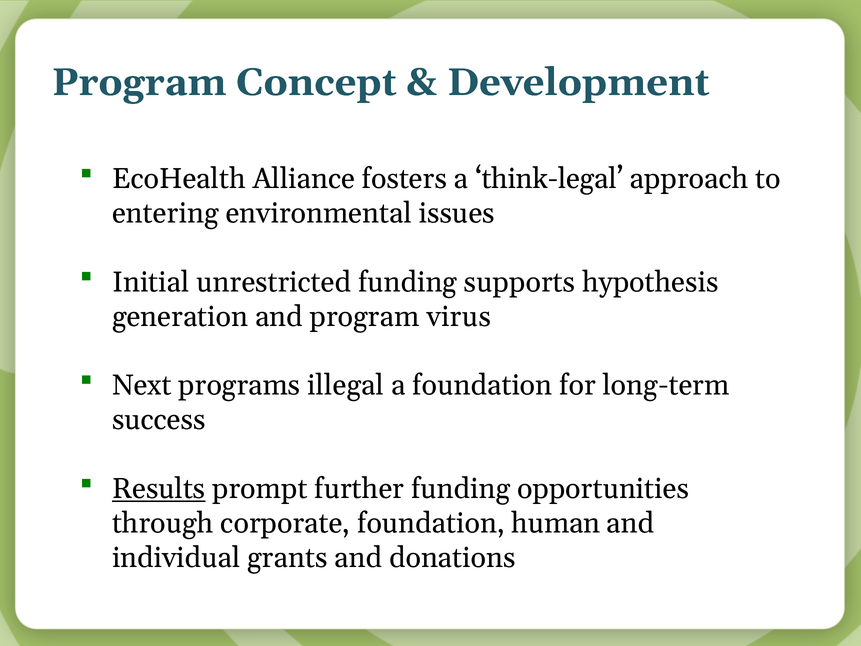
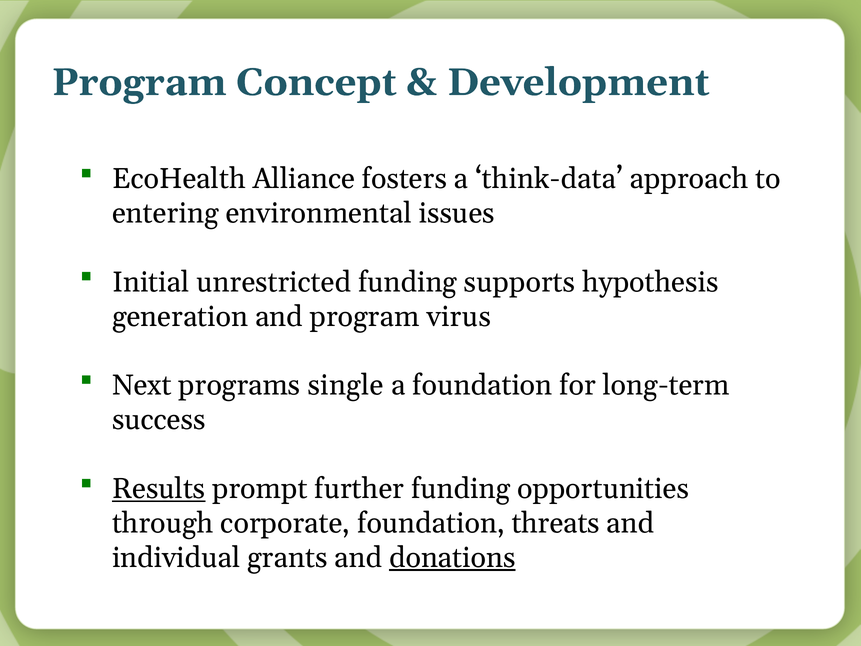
think-legal: think-legal -> think-data (549, 179)
illegal: illegal -> single (346, 385)
human: human -> threats (556, 523)
donations underline: none -> present (452, 558)
